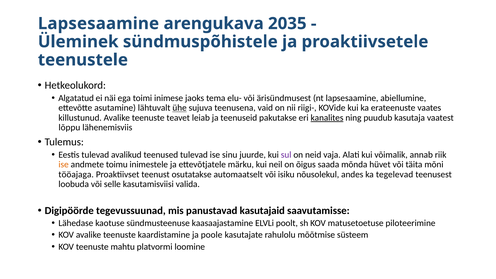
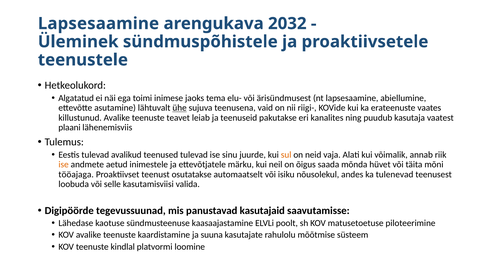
2035: 2035 -> 2032 (287, 24)
kanalites underline: present -> none (327, 118)
lõppu: lõppu -> plaani (69, 128)
sul colour: purple -> orange (286, 155)
toimu: toimu -> aetud (117, 165)
tegelevad: tegelevad -> tulenevad (395, 174)
poole: poole -> suuna (212, 235)
mahtu: mahtu -> kindlal (123, 247)
